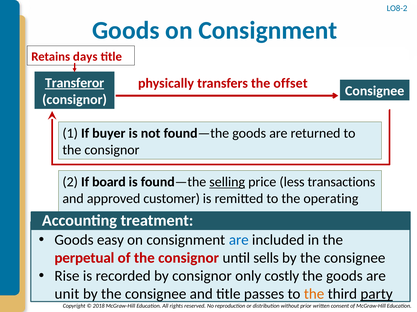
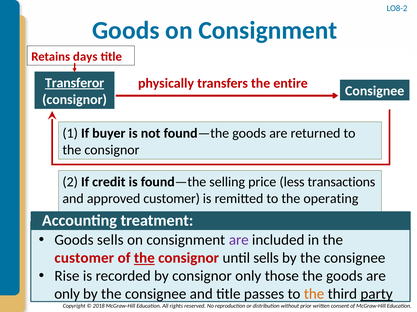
offset: offset -> entire (291, 83)
board: board -> credit (109, 182)
selling underline: present -> none (227, 182)
Goods easy: easy -> sells (110, 241)
are colour: blue -> purple (239, 241)
perpetual: perpetual -> customer (84, 259)
the underline: none -> present (144, 259)
costly: costly -> those (282, 277)
unit: unit -> only (67, 295)
